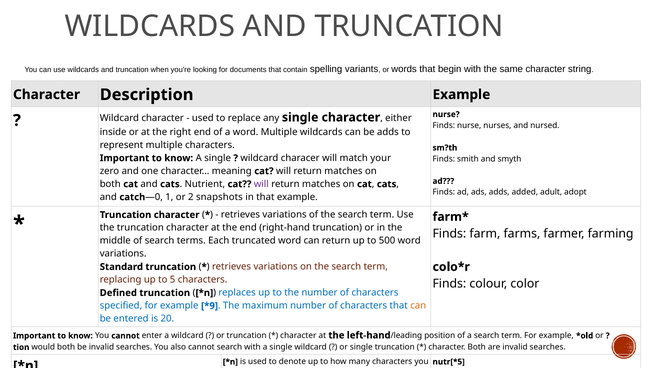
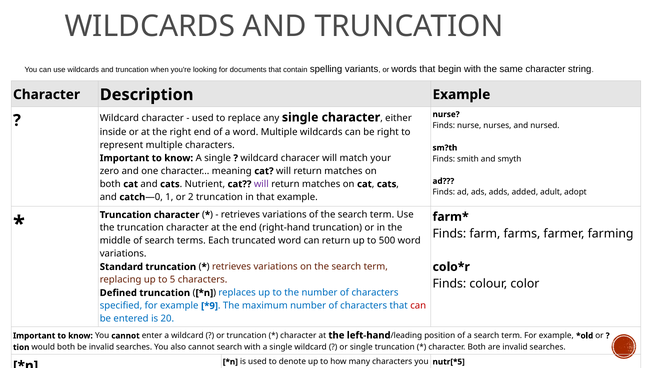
be adds: adds -> right (388, 132)
2 snapshots: snapshots -> truncation (219, 197)
can colour: orange -> red (418, 306)
